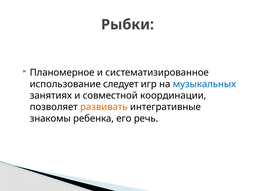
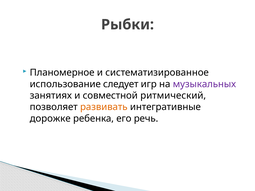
музыкальных colour: blue -> purple (204, 84)
координации: координации -> ритмический (173, 96)
знакомы: знакомы -> дорожке (50, 119)
